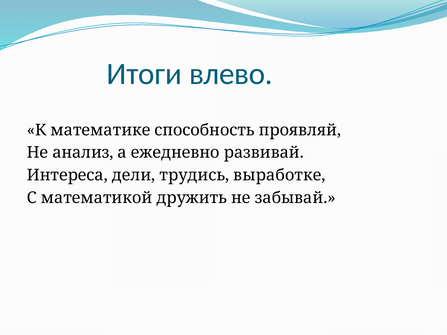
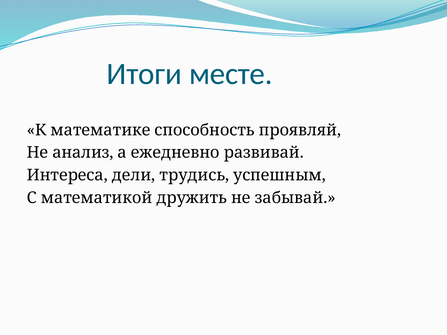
влево: влево -> месте (231, 74)
выработке: выработке -> успешным (280, 175)
